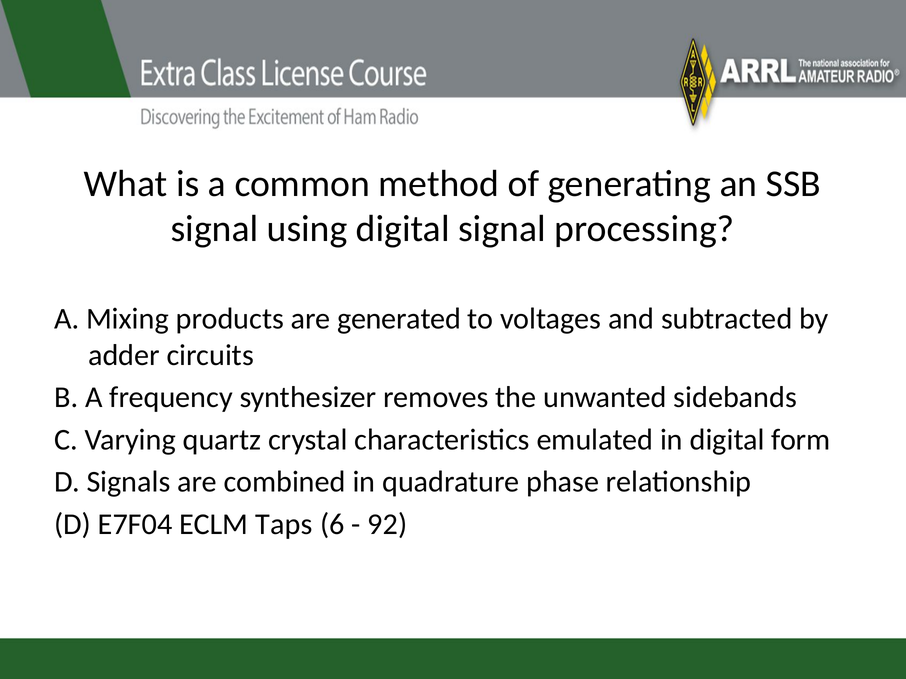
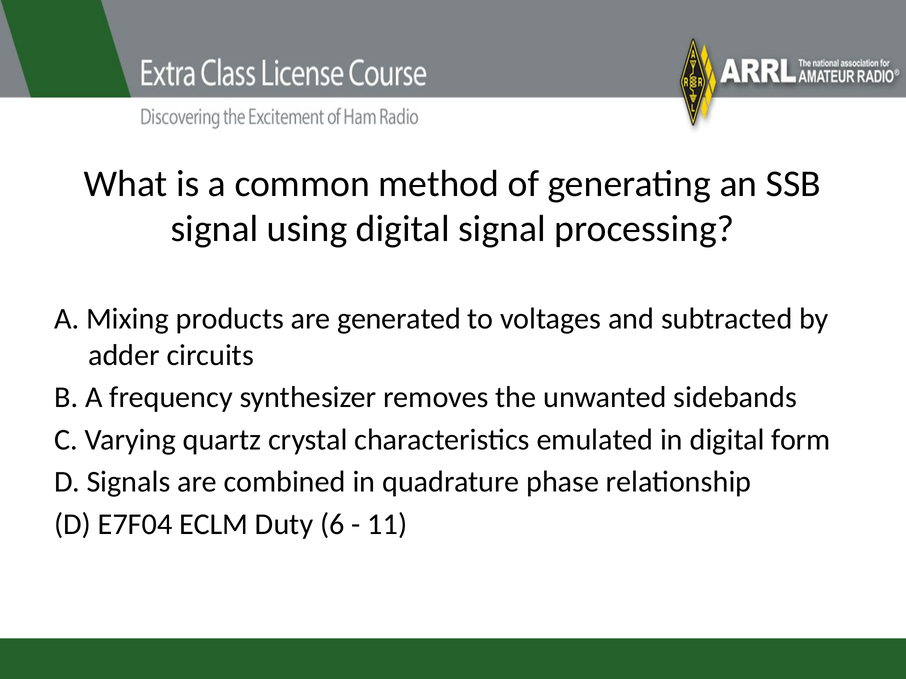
Taps: Taps -> Duty (284, 524)
92: 92 -> 11 (387, 524)
